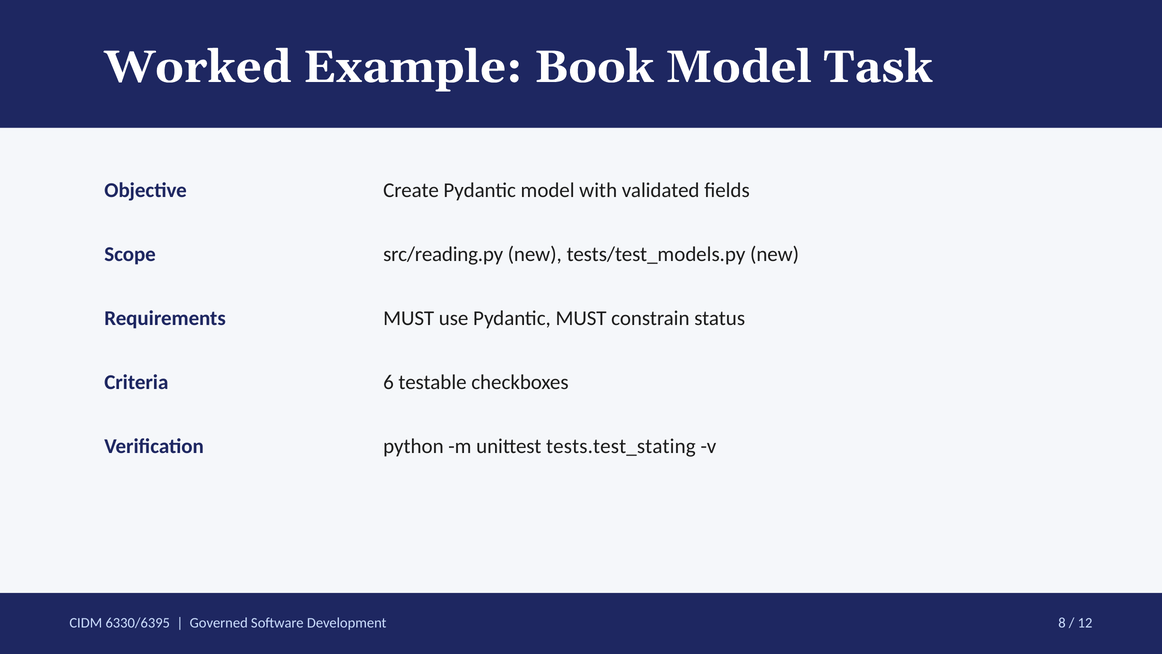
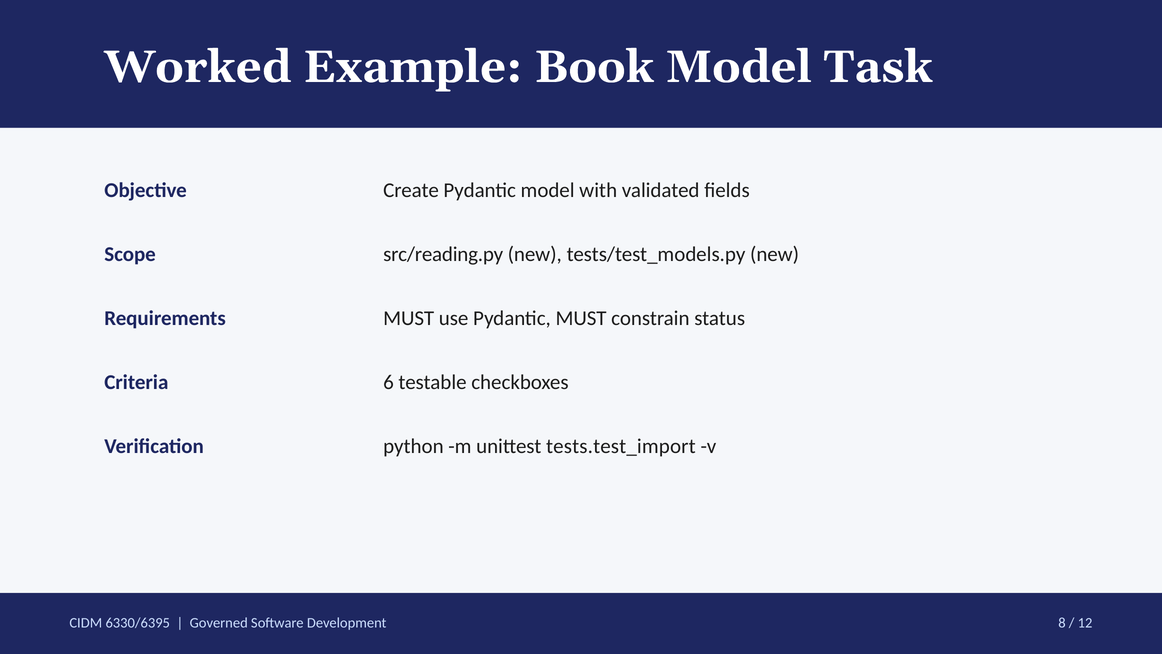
tests.test_stating: tests.test_stating -> tests.test_import (621, 446)
